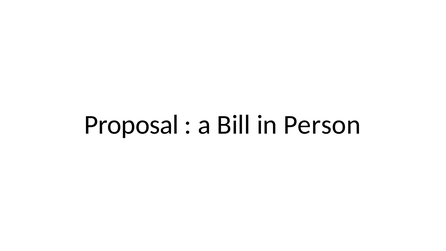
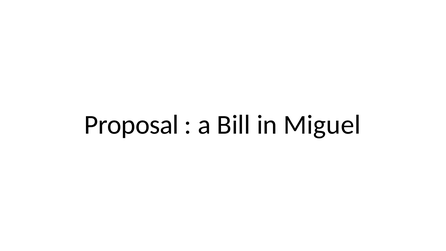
Person: Person -> Miguel (322, 125)
